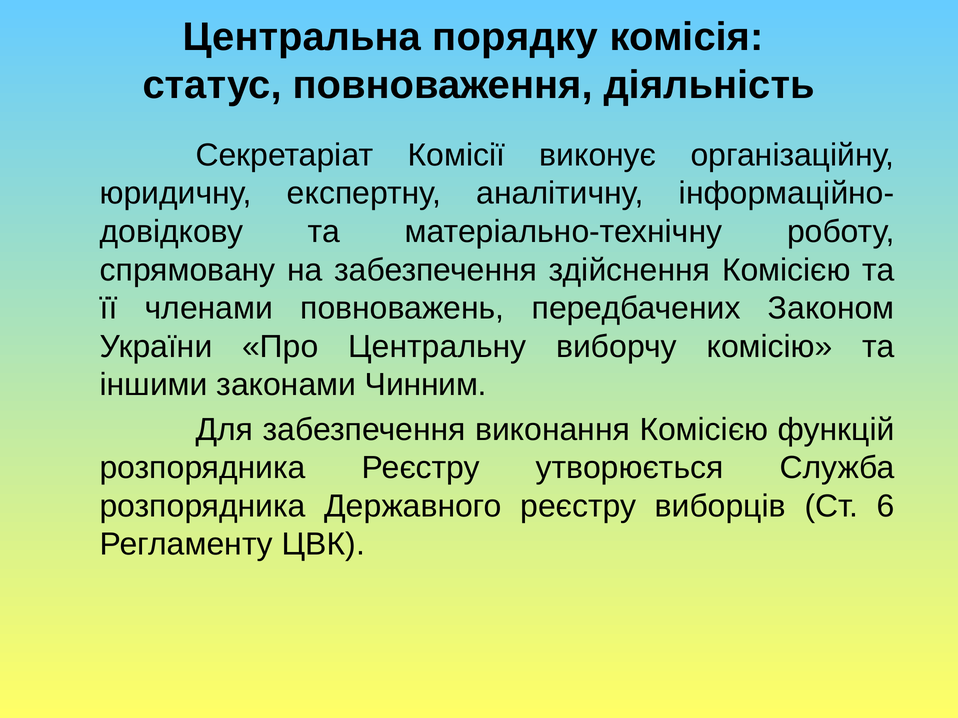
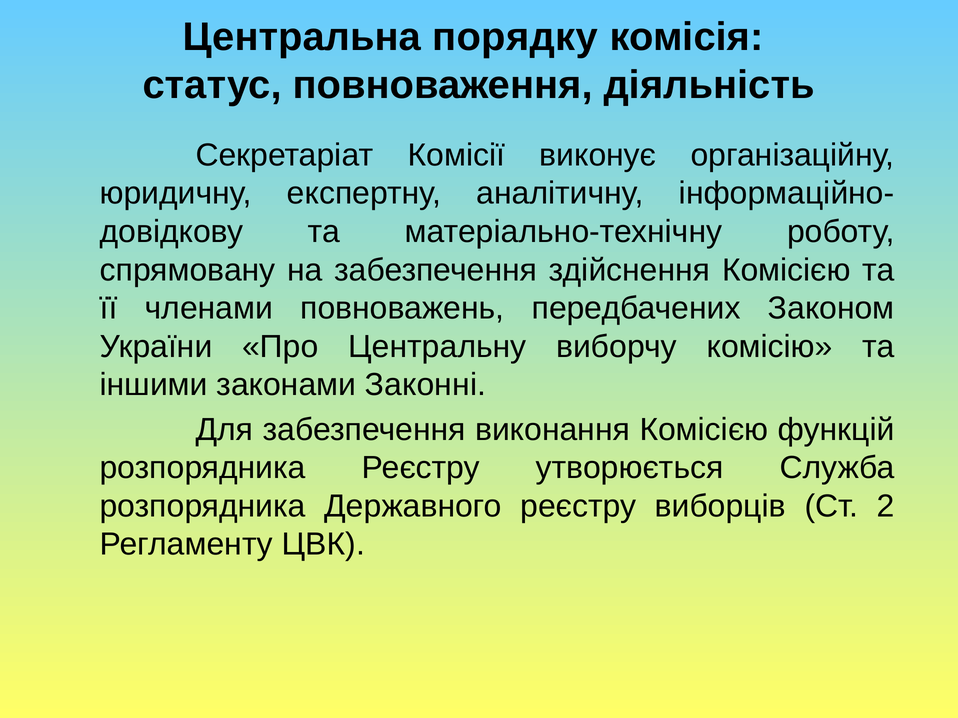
Чинним: Чинним -> Законні (426, 385)
6: 6 -> 2 (886, 507)
